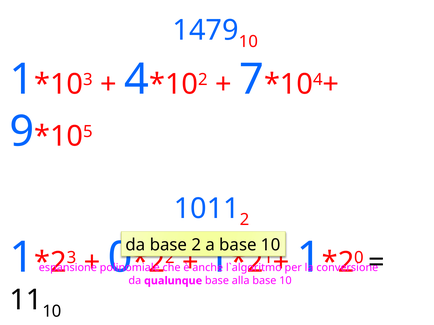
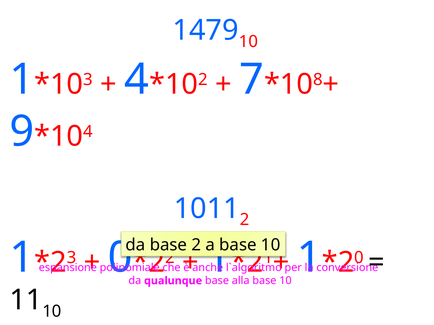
4: 4 -> 8 (318, 80)
5: 5 -> 4 (88, 132)
